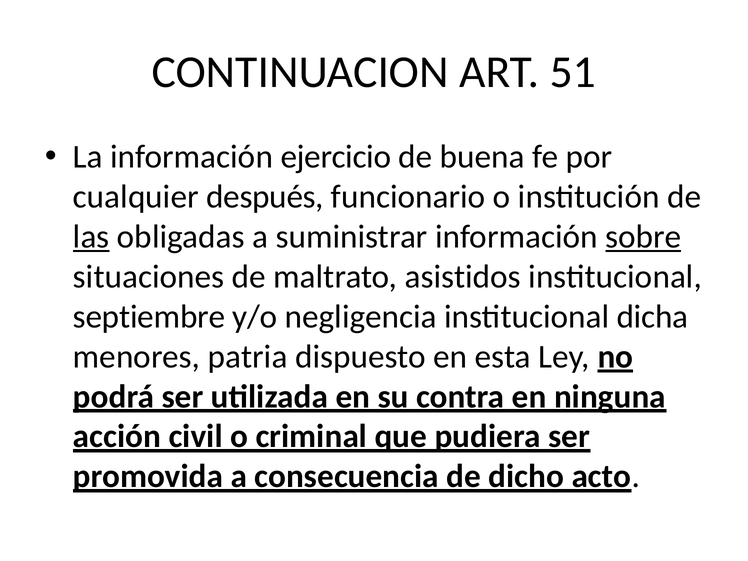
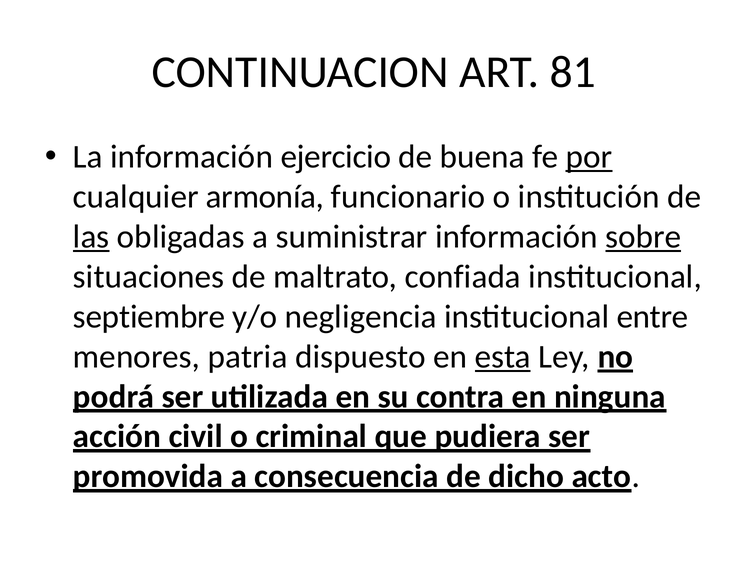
51: 51 -> 81 (573, 72)
por underline: none -> present (589, 157)
después: después -> armonía (265, 197)
asistidos: asistidos -> confiada (463, 277)
dicha: dicha -> entre (652, 317)
esta underline: none -> present (503, 357)
